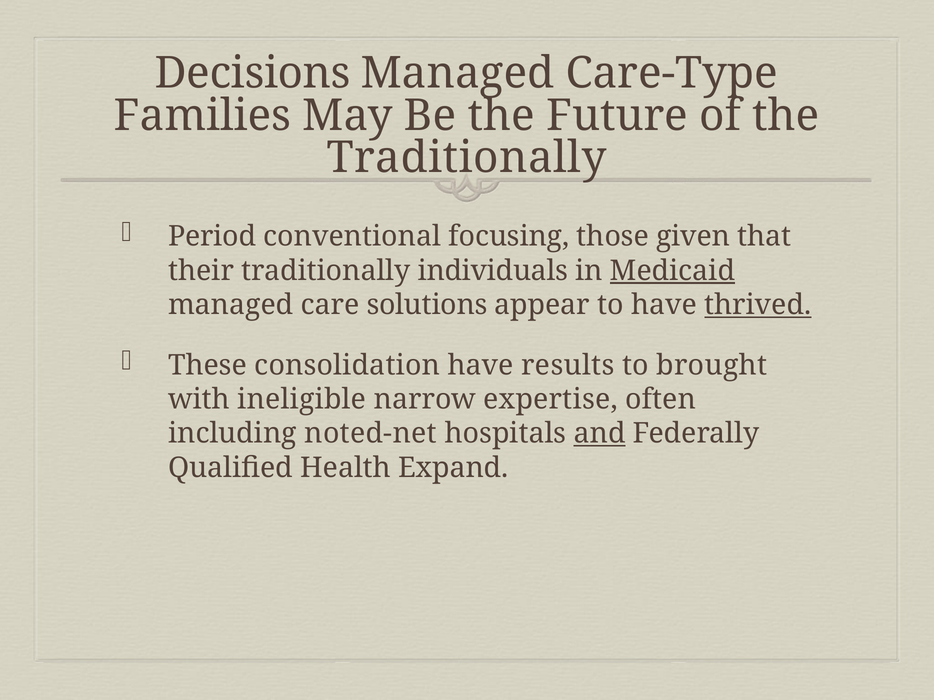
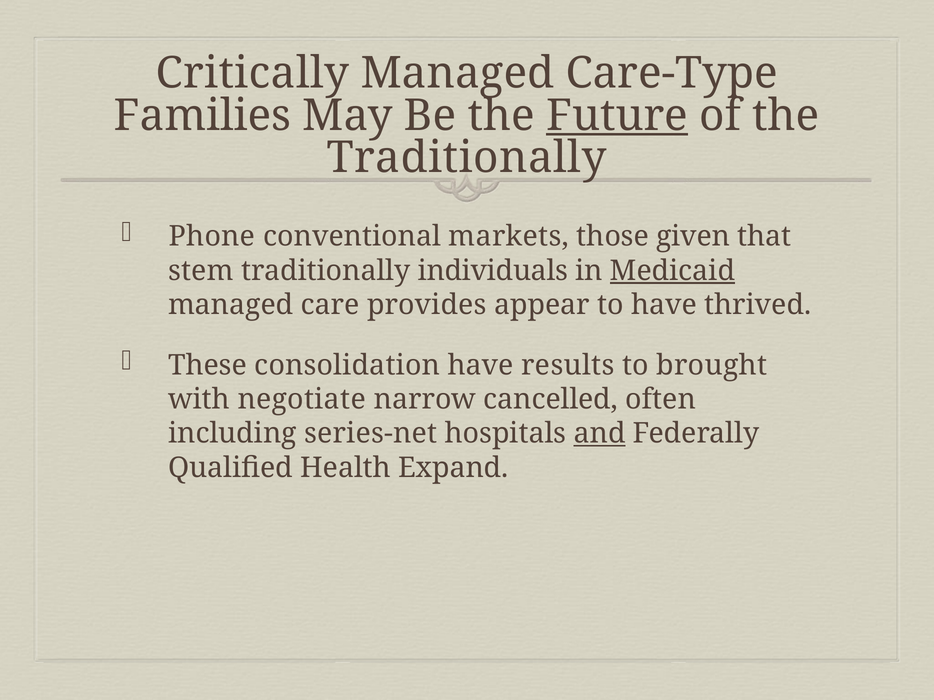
Decisions: Decisions -> Critically (252, 73)
Future underline: none -> present (617, 116)
Period: Period -> Phone (212, 237)
focusing: focusing -> markets (509, 237)
their: their -> stem (201, 271)
solutions: solutions -> provides (427, 305)
thrived underline: present -> none (758, 305)
ineligible: ineligible -> negotiate (302, 400)
expertise: expertise -> cancelled (551, 400)
noted-net: noted-net -> series-net (371, 434)
